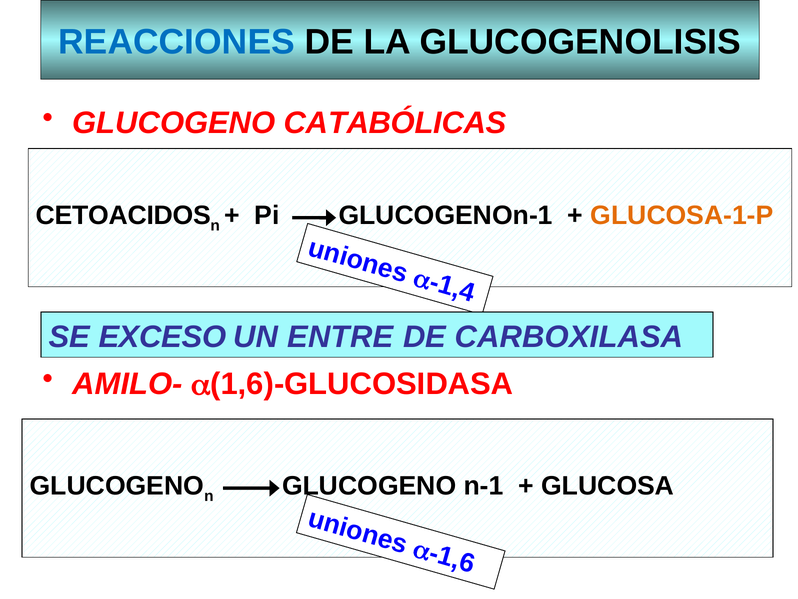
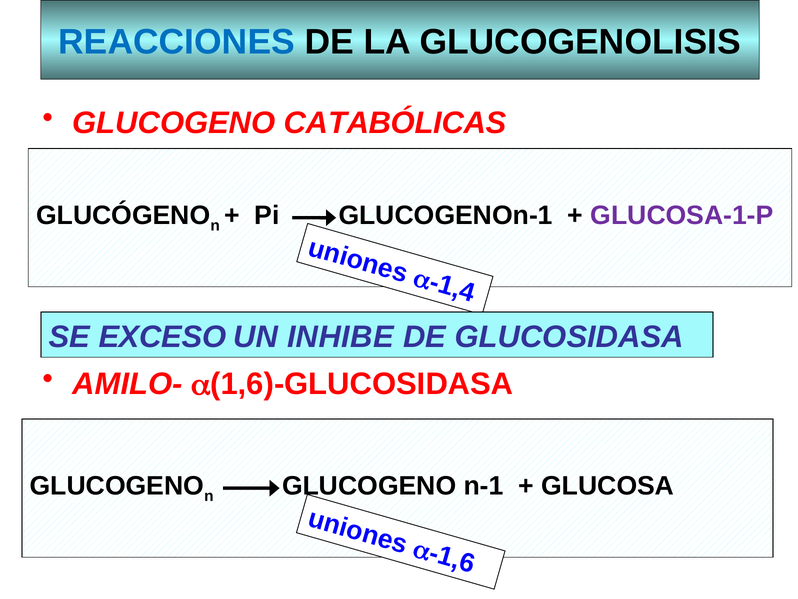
CETOACIDOS: CETOACIDOS -> GLUCÓGENO (123, 215)
GLUCOSA-1-P colour: orange -> purple (682, 215)
ENTRE: ENTRE -> INHIBE (340, 337)
CARBOXILASA: CARBOXILASA -> GLUCOSIDASA (569, 337)
